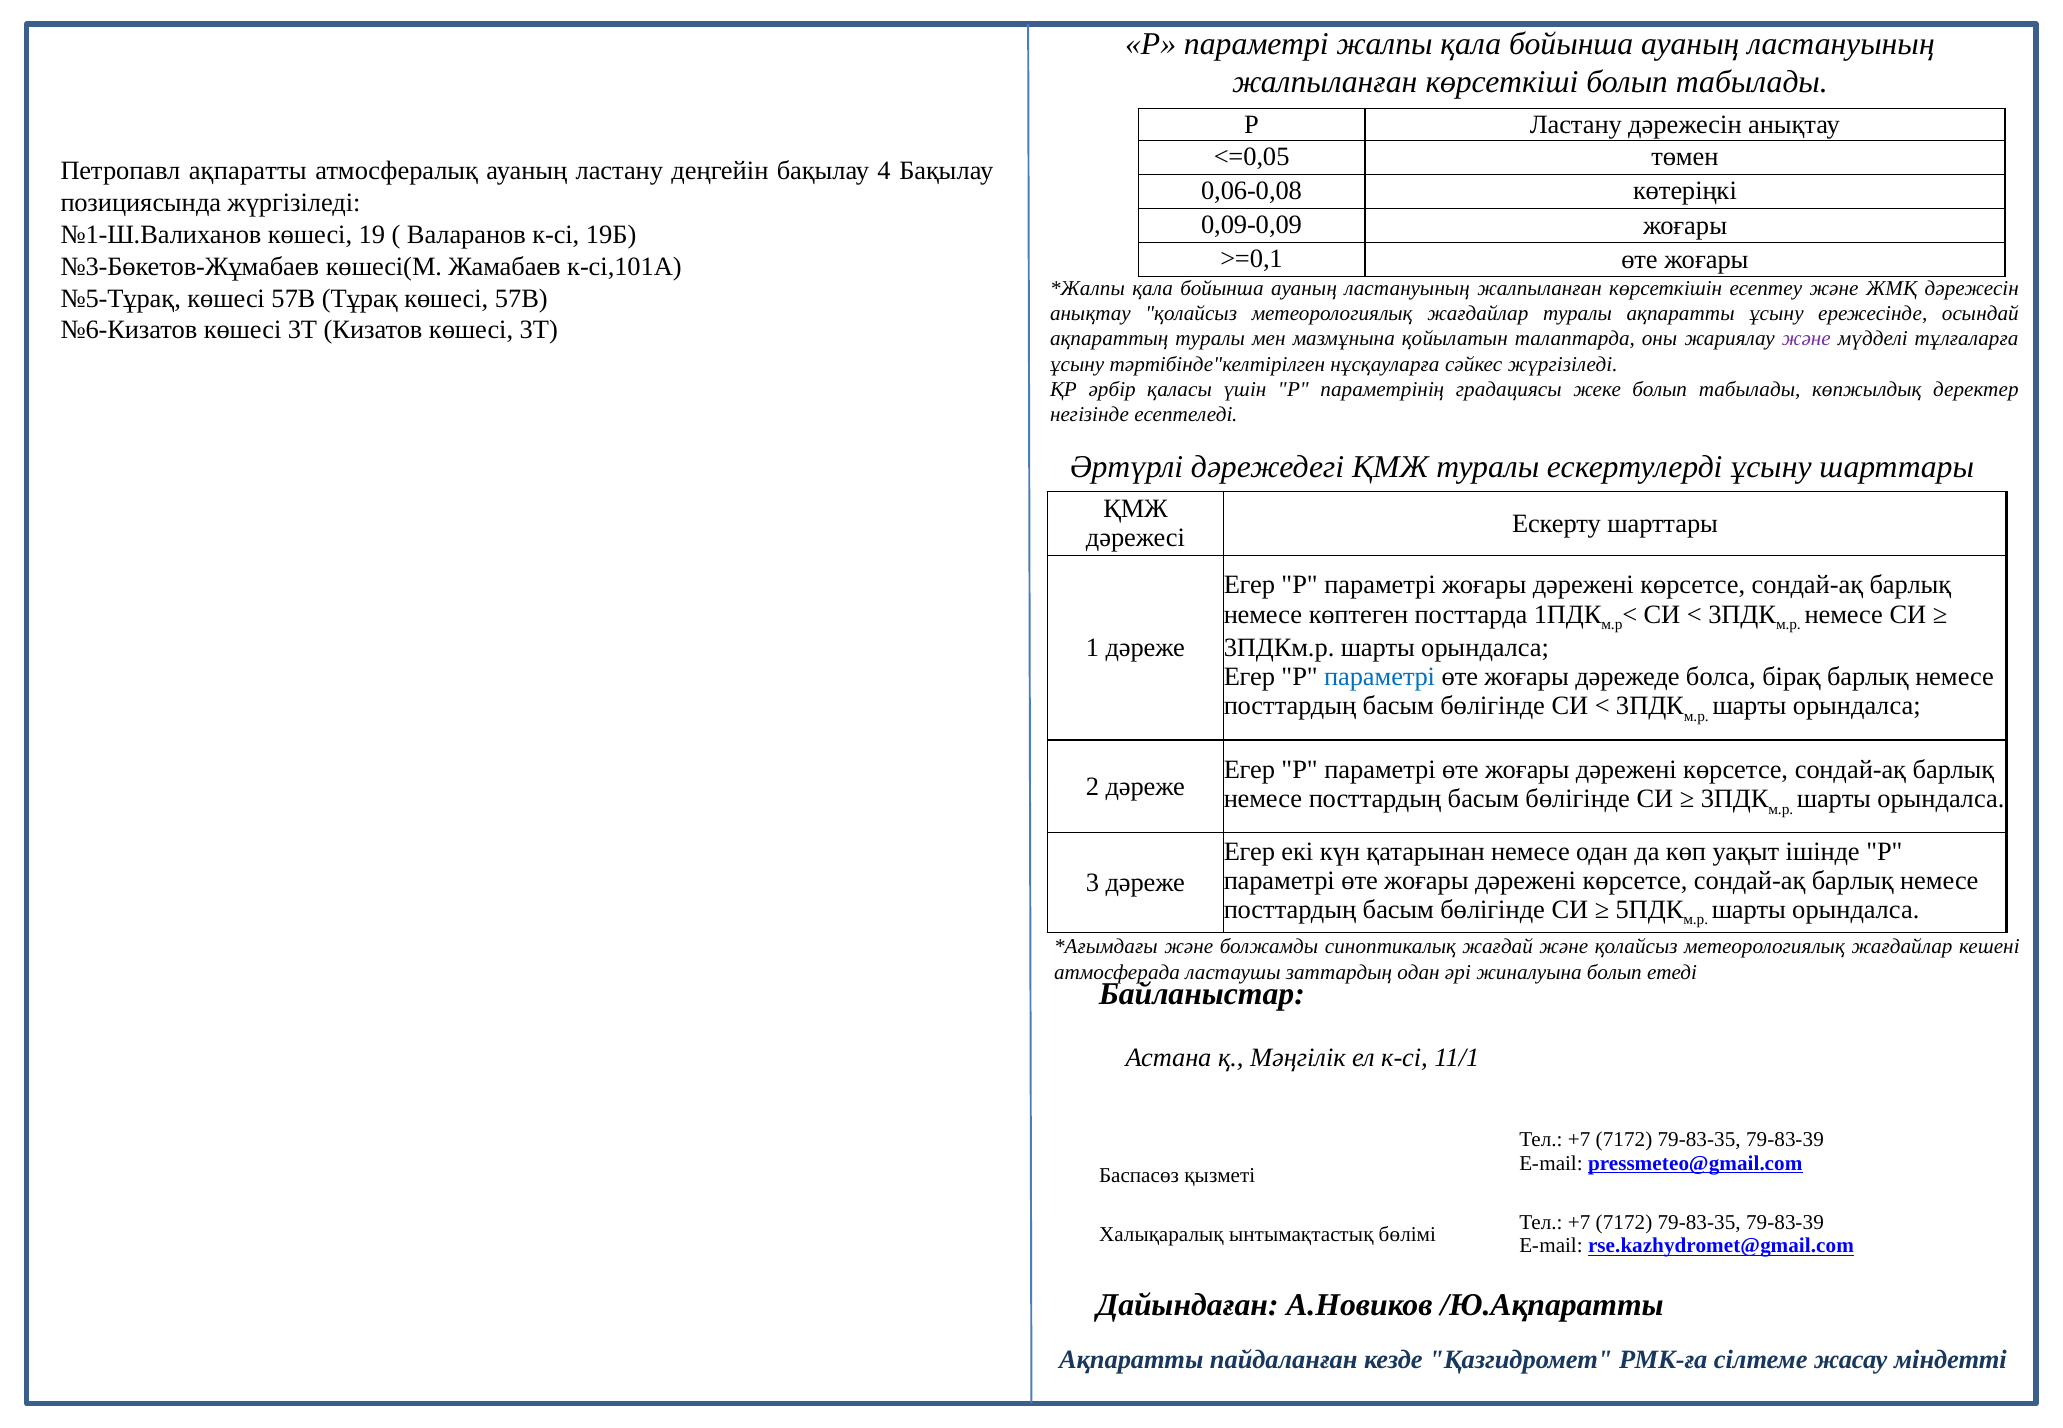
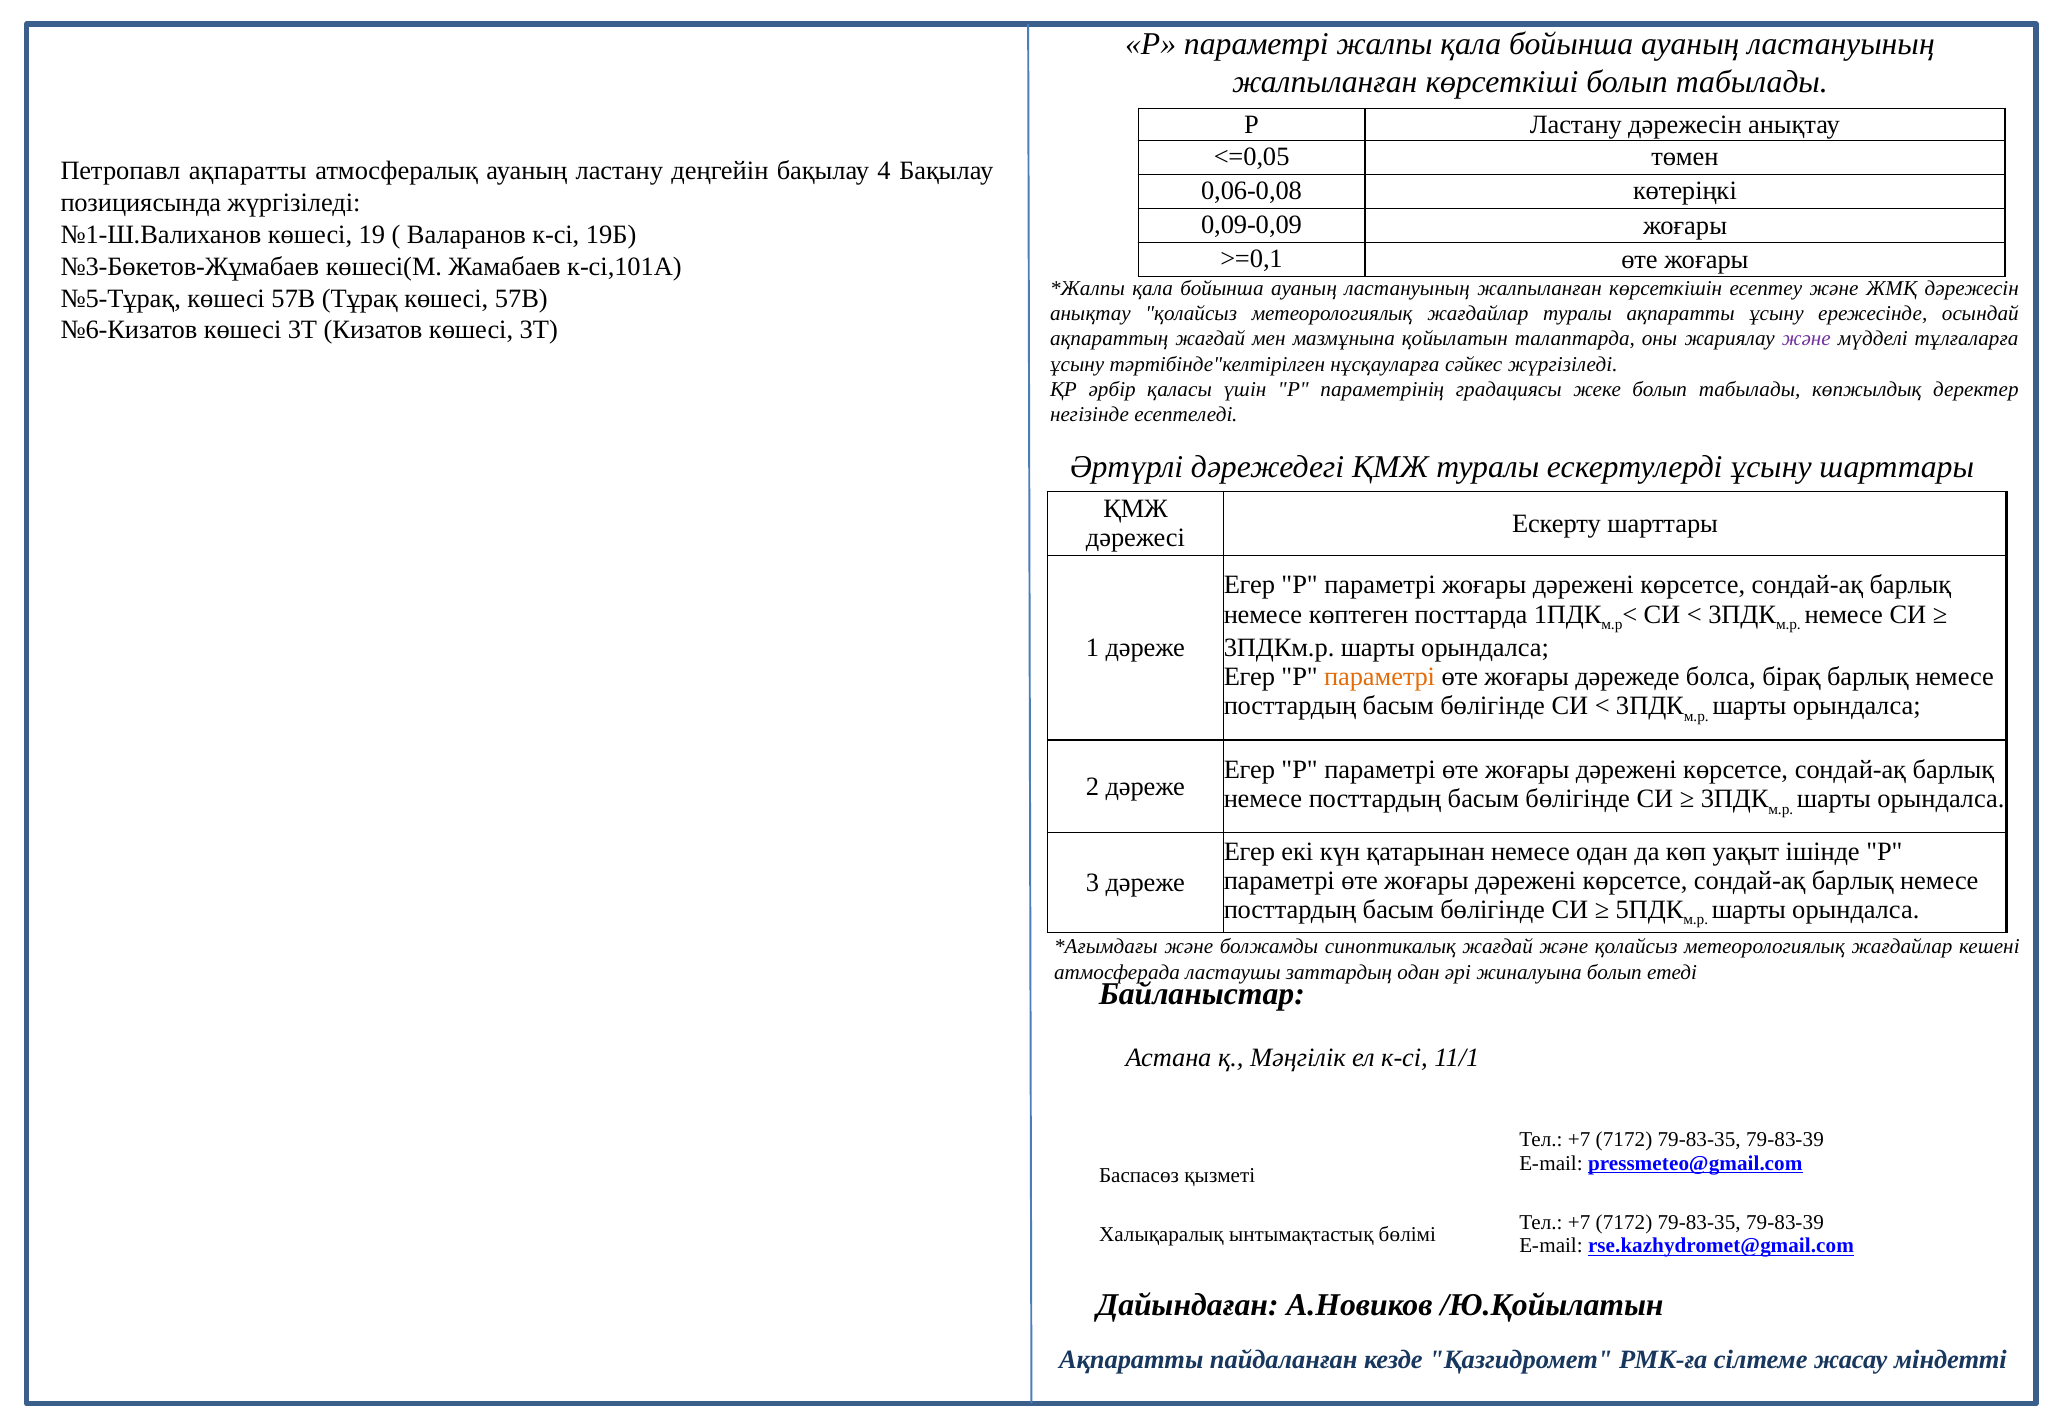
ақпараттың туралы: туралы -> жағдай (1210, 339)
параметрі colour: blue -> orange (1380, 677)
/Ю.Ақпаратты: /Ю.Ақпаратты -> /Ю.Қойылатын (1552, 1305)
